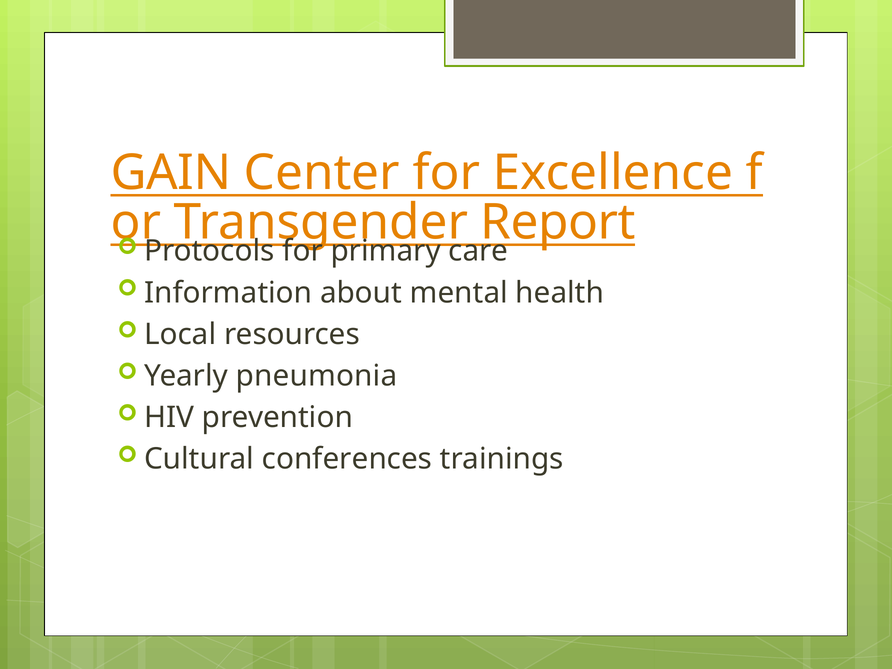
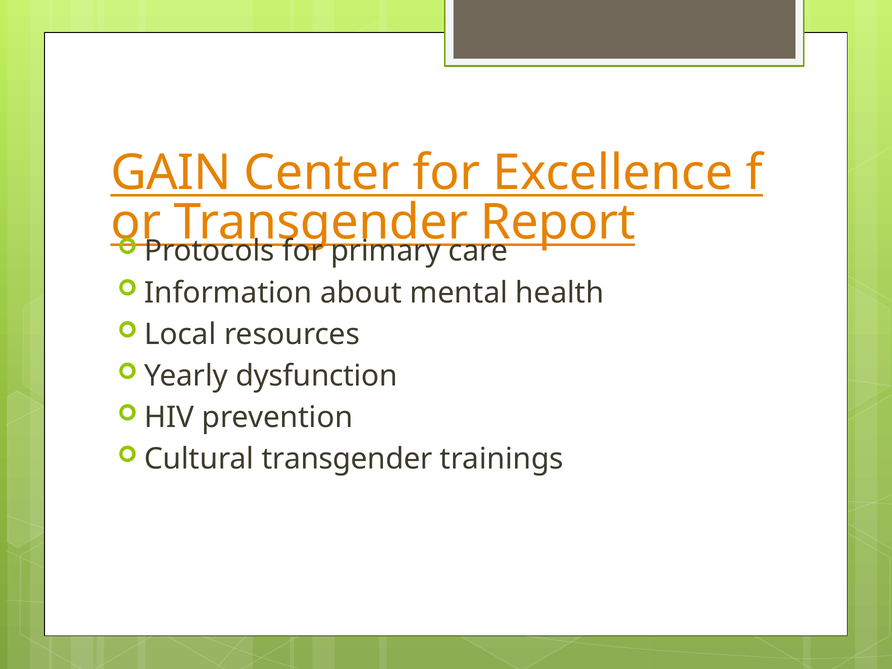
pneumonia: pneumonia -> dysfunction (317, 376)
Cultural conferences: conferences -> transgender (347, 459)
